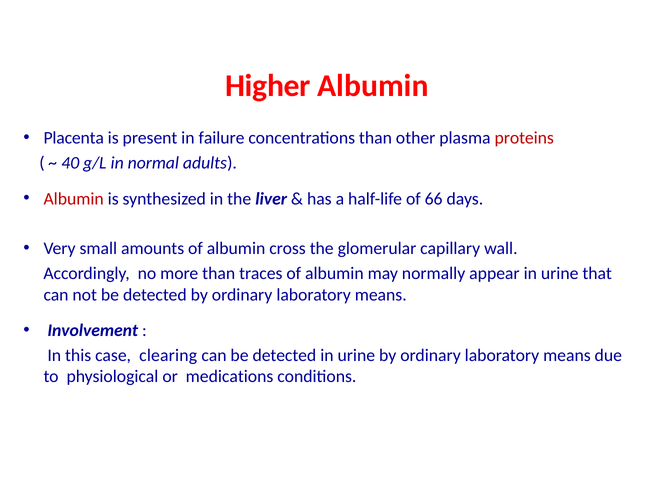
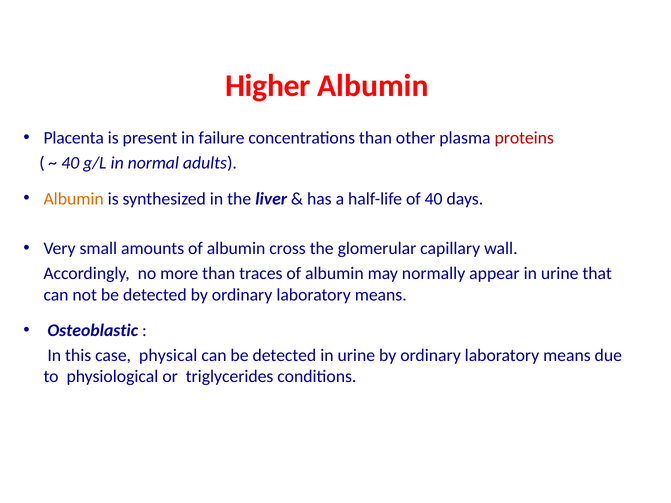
Albumin colour: red -> orange (74, 199)
of 66: 66 -> 40 (434, 199)
Involvement: Involvement -> Osteoblastic (93, 330)
clearing: clearing -> physical (168, 355)
medications: medications -> triglycerides (230, 377)
